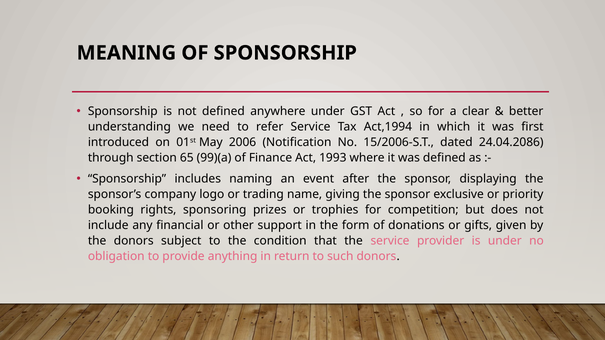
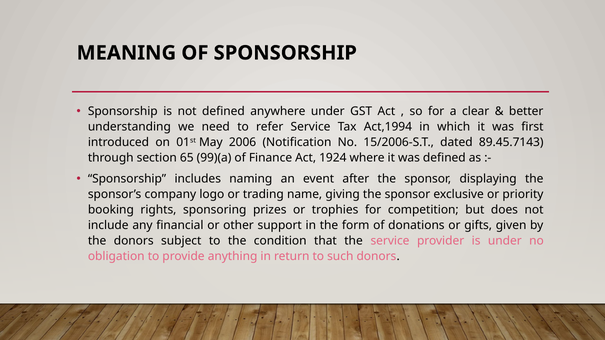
24.04.2086: 24.04.2086 -> 89.45.7143 (511, 142)
1993: 1993 -> 1924 (333, 158)
